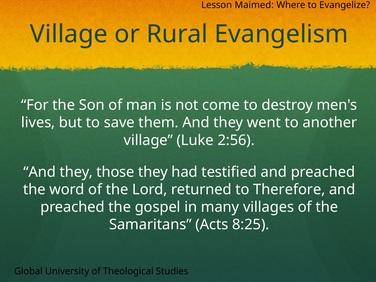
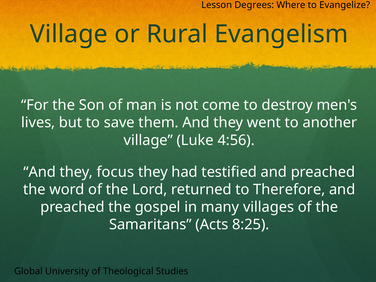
Maimed: Maimed -> Degrees (254, 5)
2:56: 2:56 -> 4:56 (236, 140)
those: those -> focus (115, 172)
